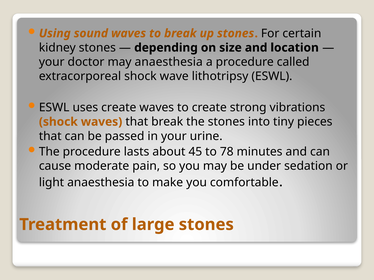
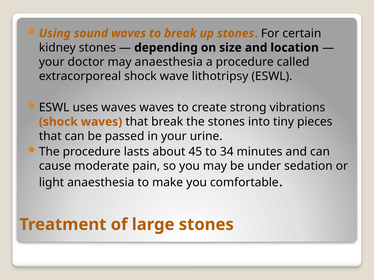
uses create: create -> waves (119, 108)
78: 78 -> 34 (227, 152)
